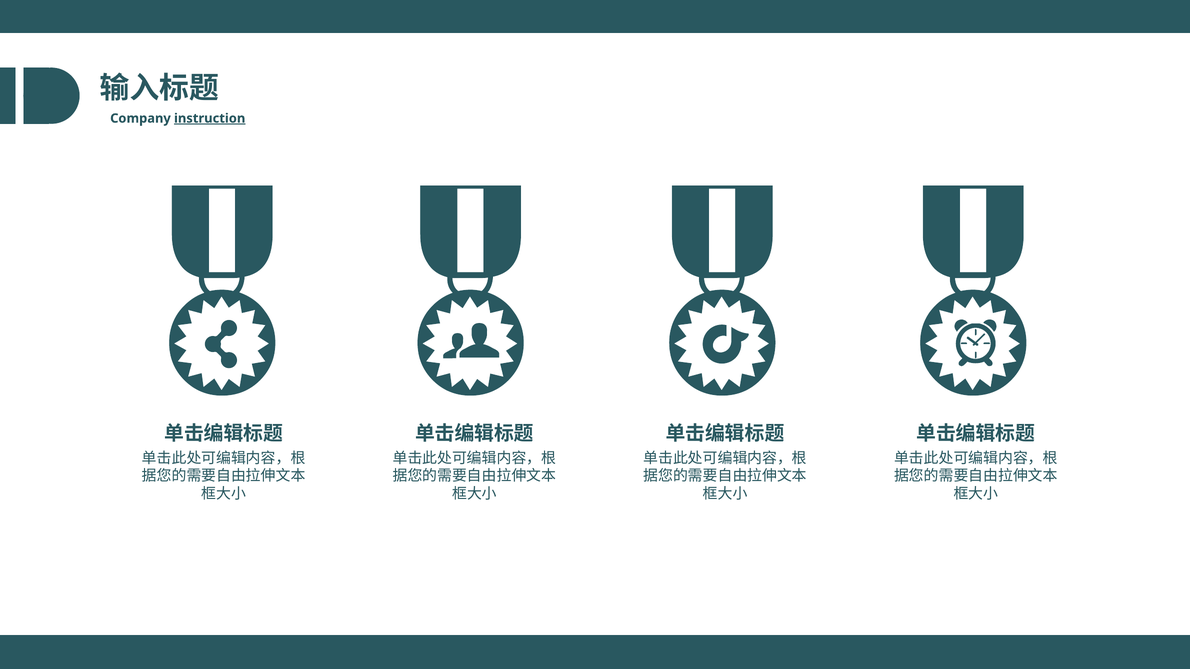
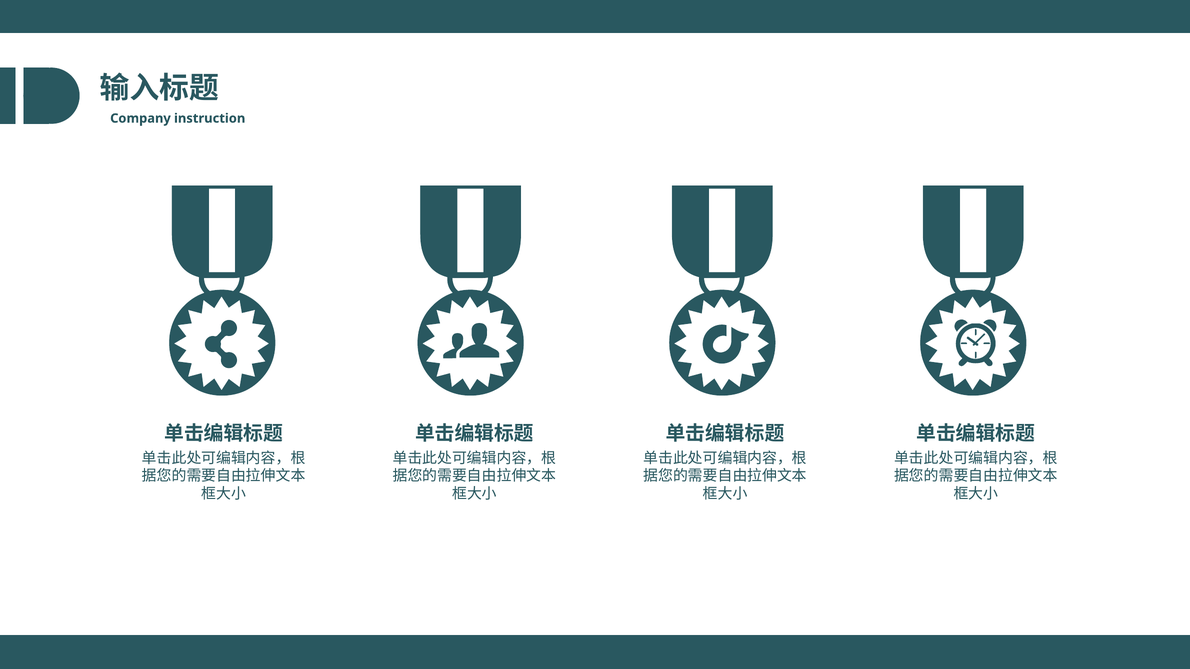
instruction underline: present -> none (210, 118)
